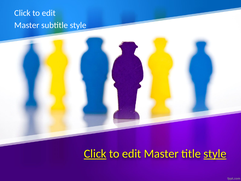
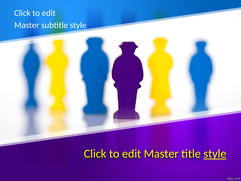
Click underline: present -> none (95, 154)
